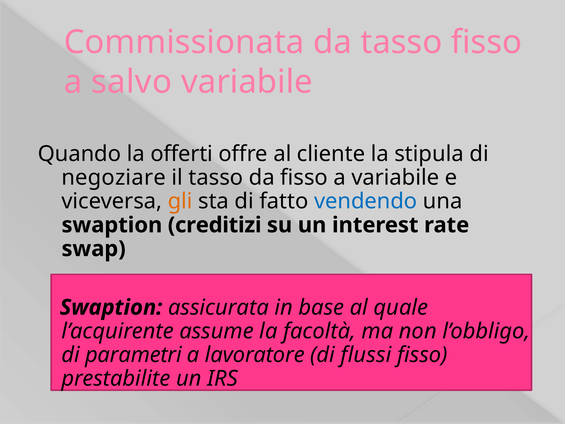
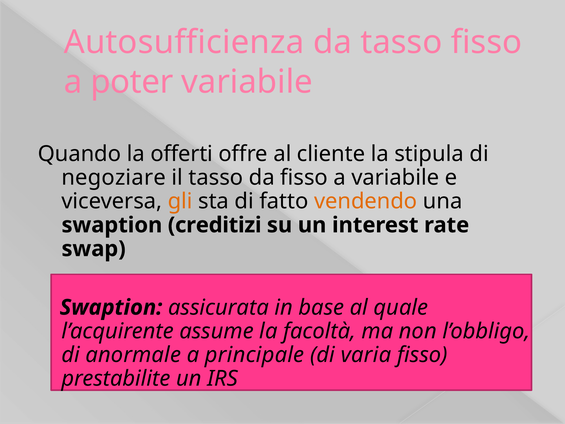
Commissionata: Commissionata -> Autosufficienza (184, 42)
salvo: salvo -> poter (132, 82)
vendendo colour: blue -> orange (366, 201)
parametri: parametri -> anormale (133, 355)
lavoratore: lavoratore -> principale (255, 355)
flussi: flussi -> varia (366, 355)
